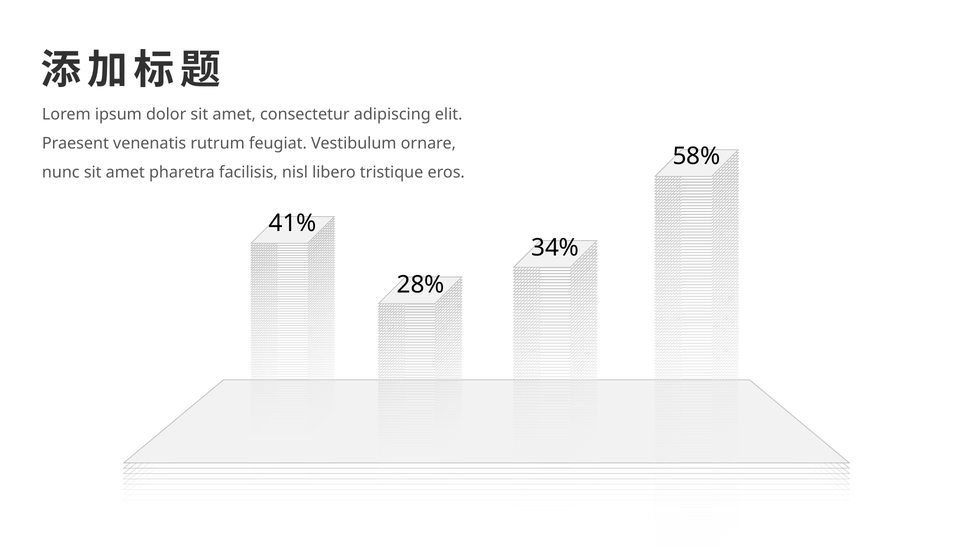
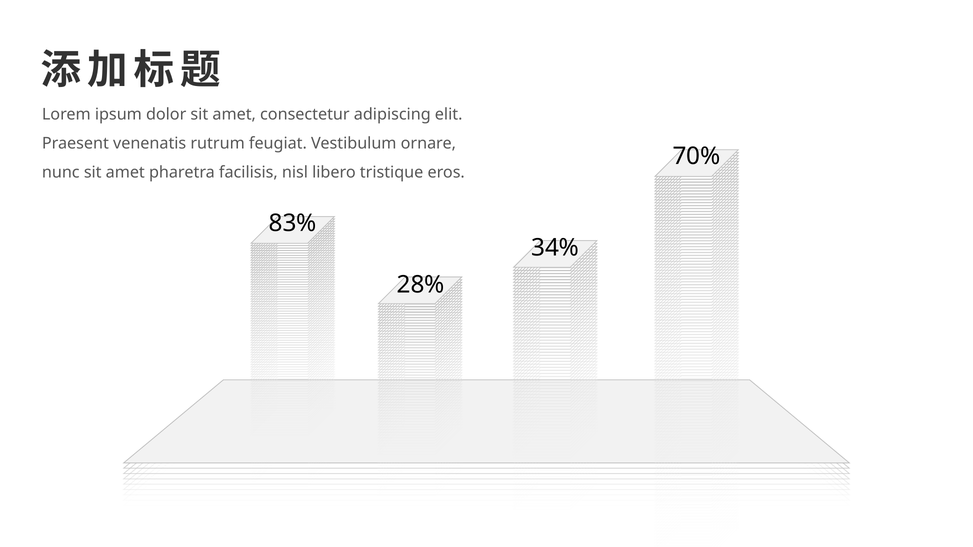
58%: 58% -> 70% (697, 156)
41%: 41% -> 83% (293, 224)
